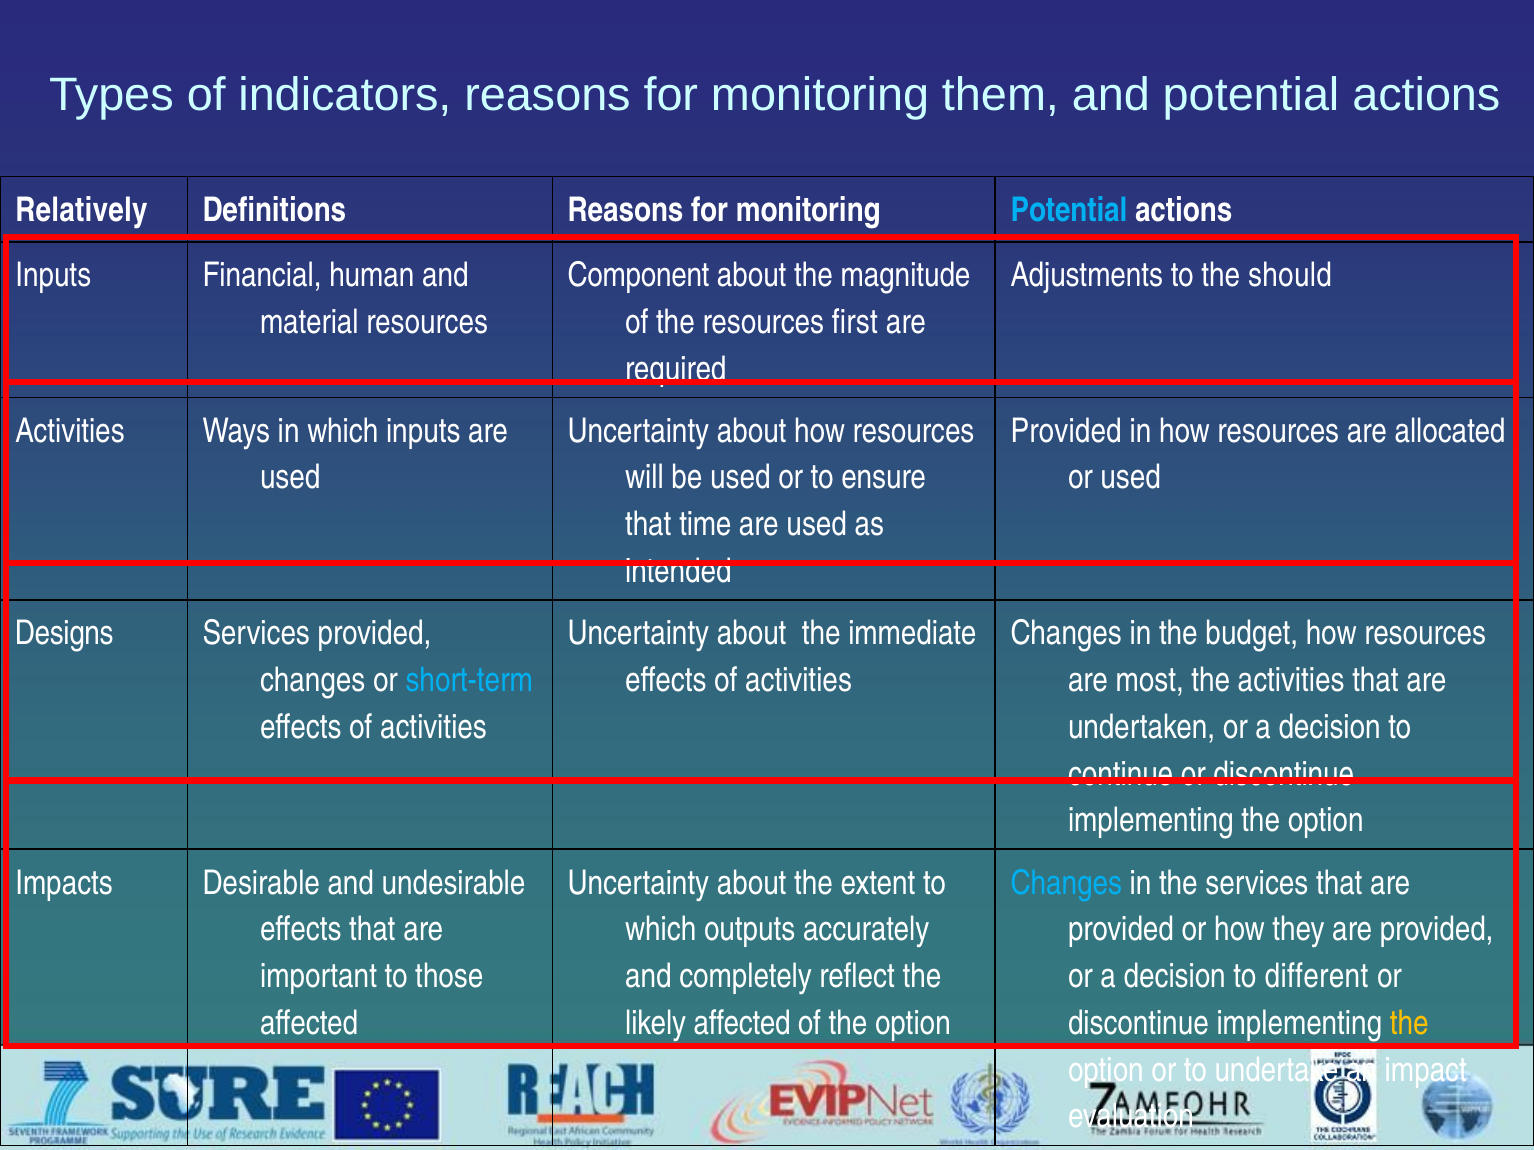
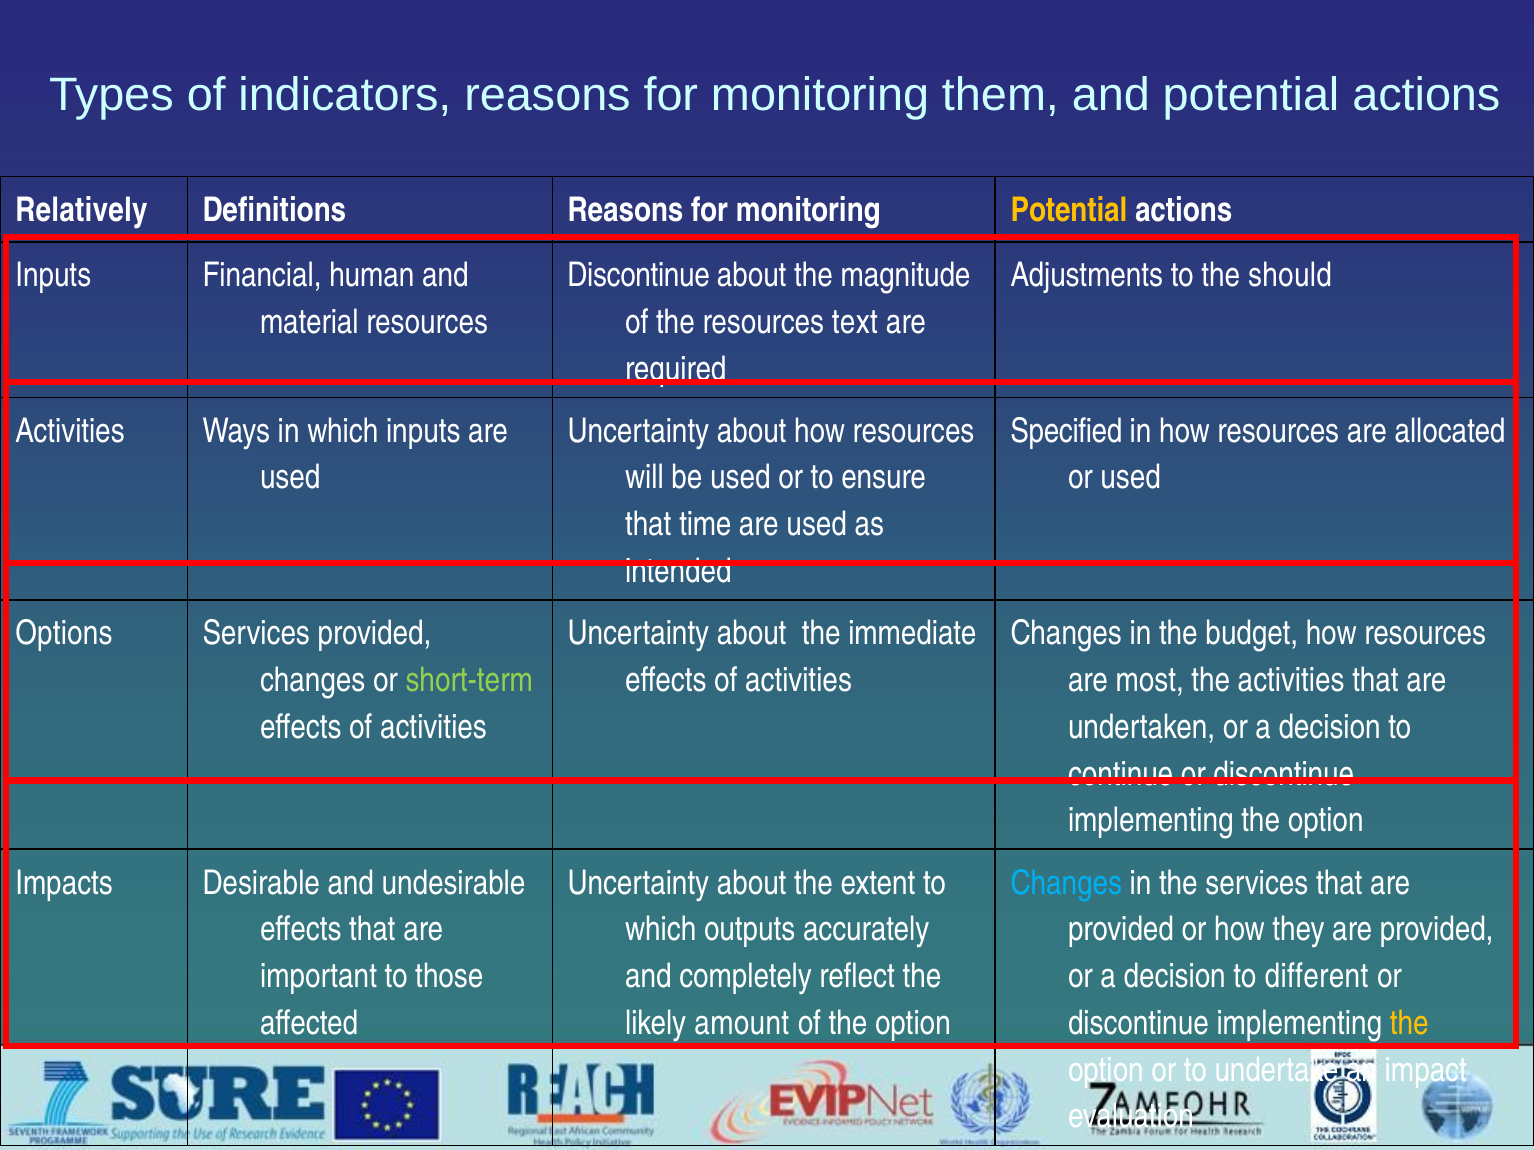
Potential colour: light blue -> yellow (1069, 211)
Component: Component -> Discontinue (639, 275)
first: first -> text (855, 322)
Provided: Provided -> Specified (1066, 431)
Designs: Designs -> Options (64, 634)
short-term colour: light blue -> light green (469, 681)
likely affected: affected -> amount (742, 1024)
